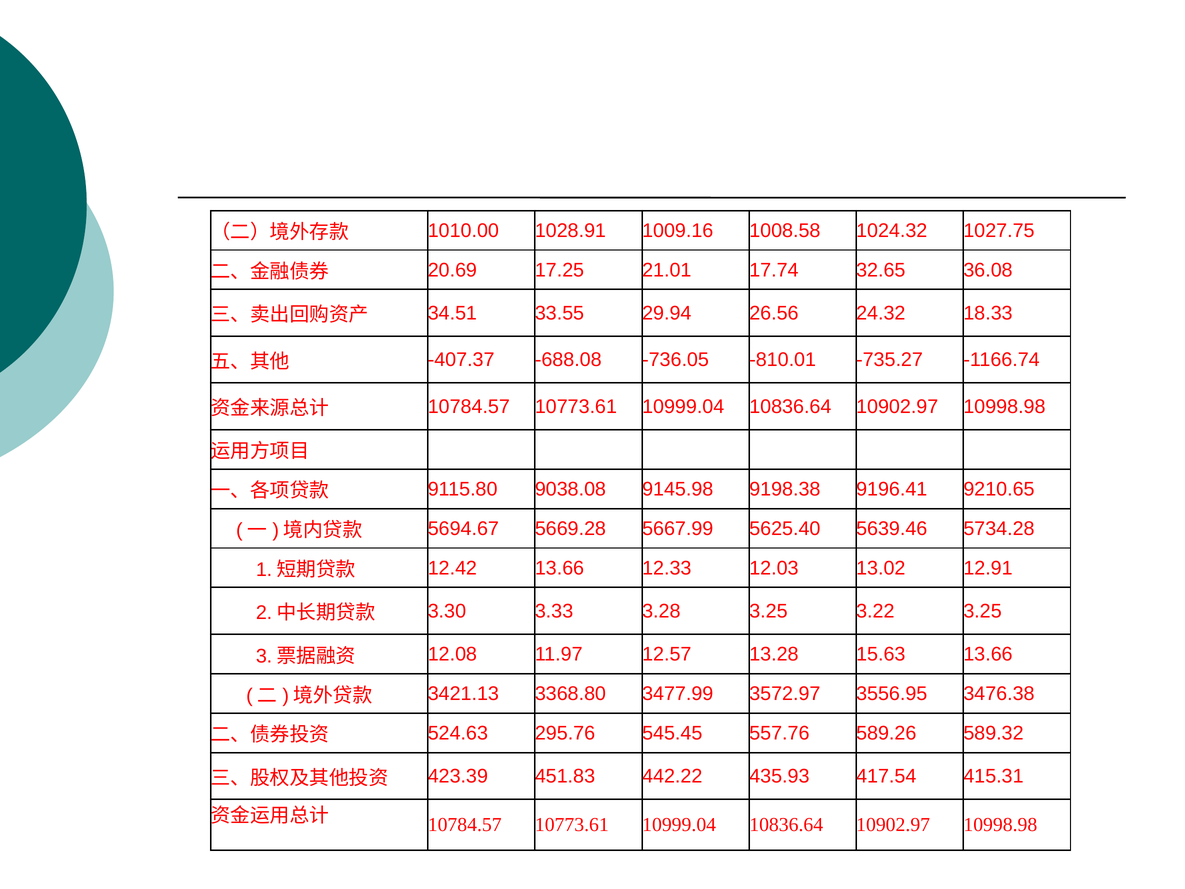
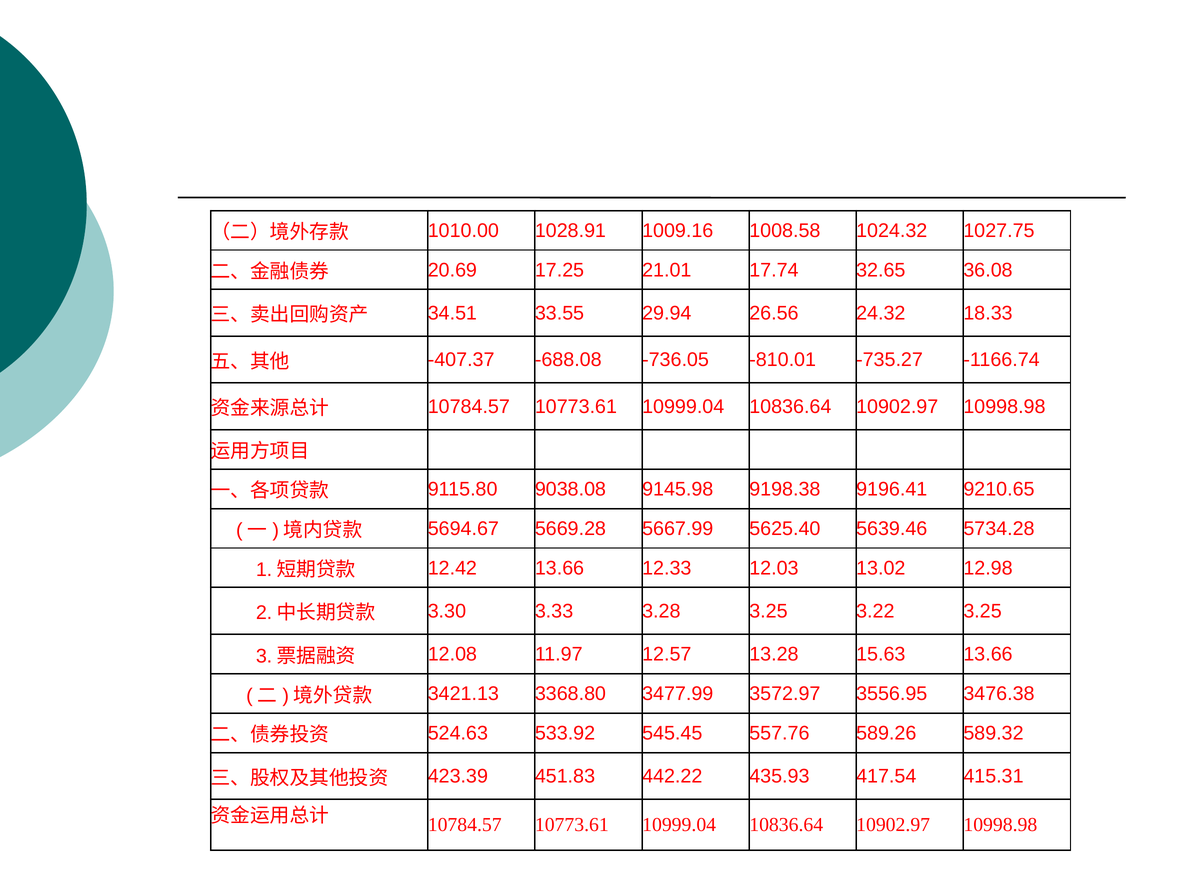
12.91: 12.91 -> 12.98 (988, 568)
295.76: 295.76 -> 533.92 (565, 733)
